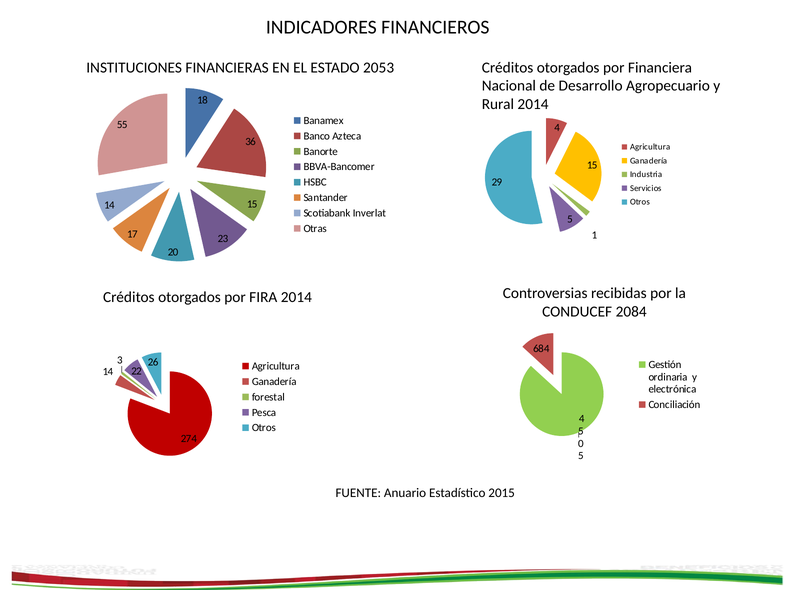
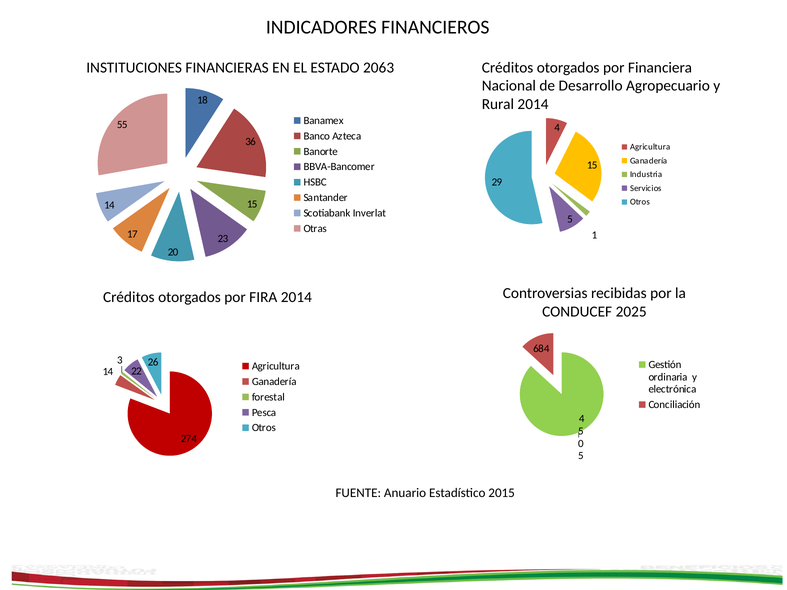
2053: 2053 -> 2063 (379, 68)
2084: 2084 -> 2025 (631, 312)
